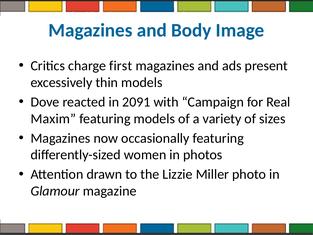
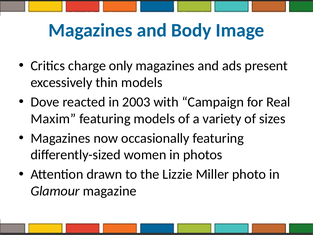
first: first -> only (121, 66)
2091: 2091 -> 2003 (136, 102)
